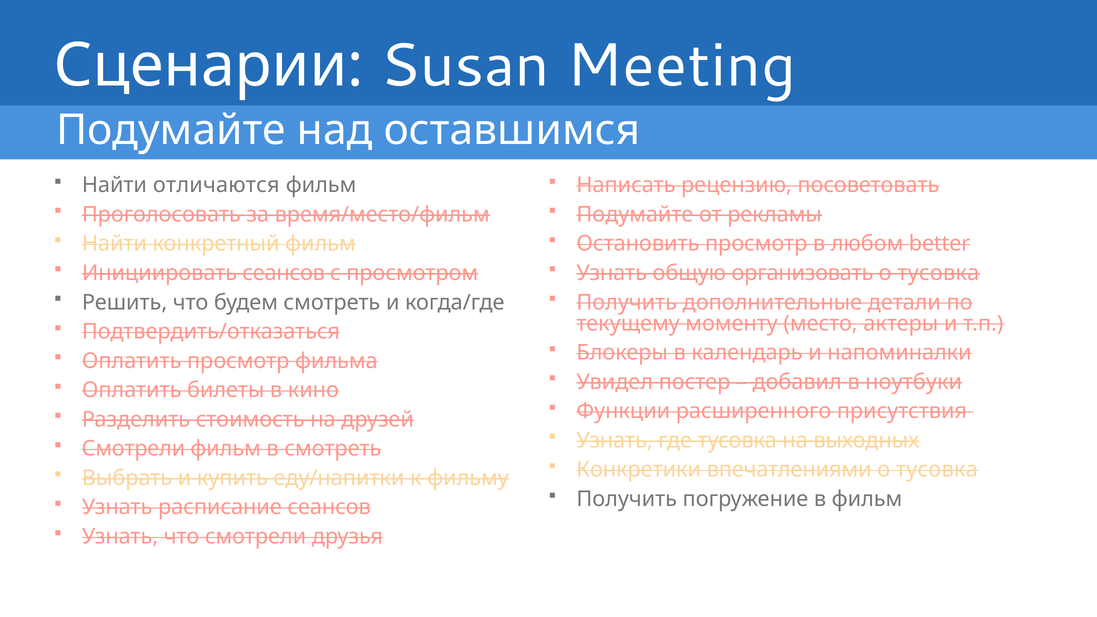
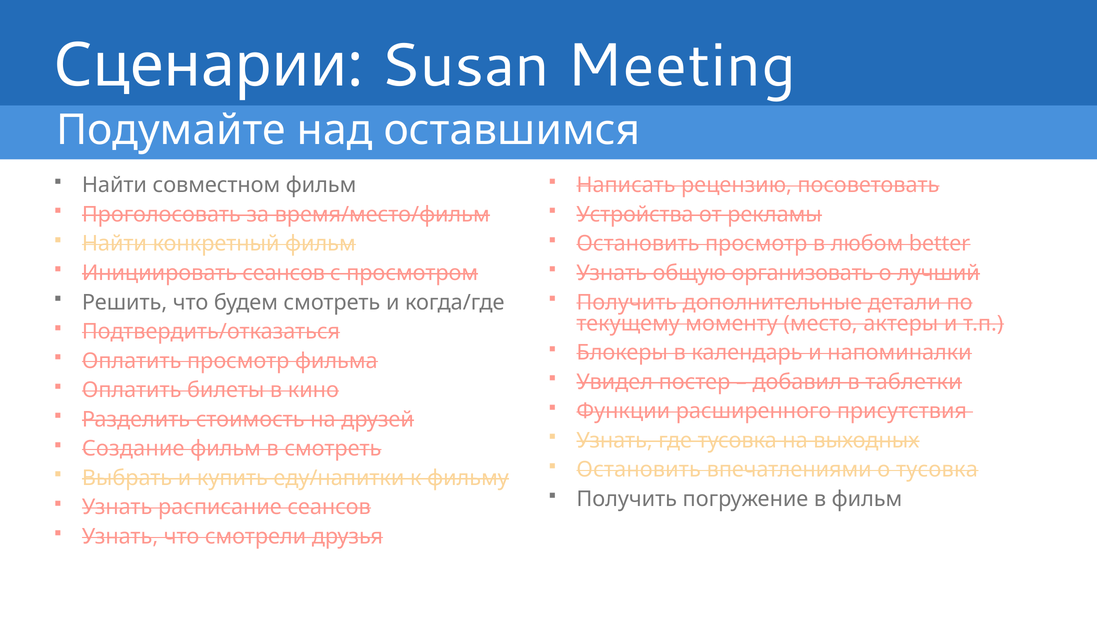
отличаются: отличаются -> совместном (216, 185)
Подумайте: Подумайте -> Устройства (635, 215)
тусовка: тусовка -> лучший (938, 273)
ноутбуки: ноутбуки -> таблетки (914, 382)
Смотрели: Смотрели -> Создание (133, 449)
Конкретики: Конкретики -> Остановить (639, 470)
